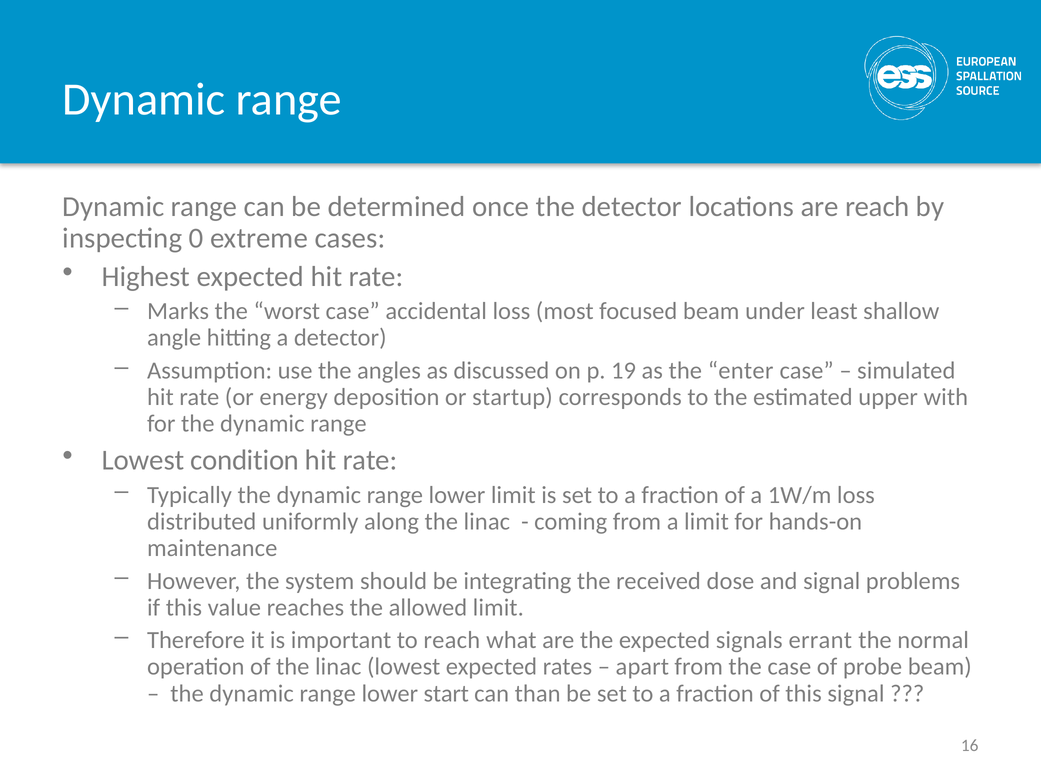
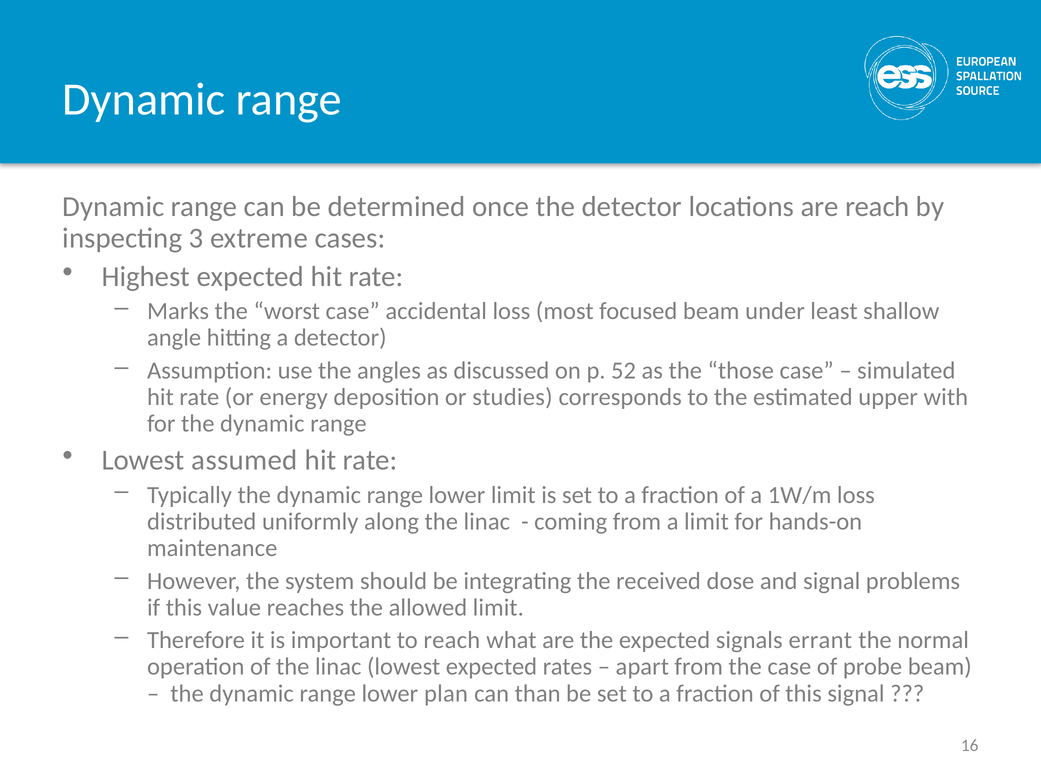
0: 0 -> 3 (196, 238)
19: 19 -> 52 (624, 370)
enter: enter -> those (741, 370)
startup: startup -> studies (512, 397)
condition: condition -> assumed (244, 460)
start: start -> plan (446, 693)
